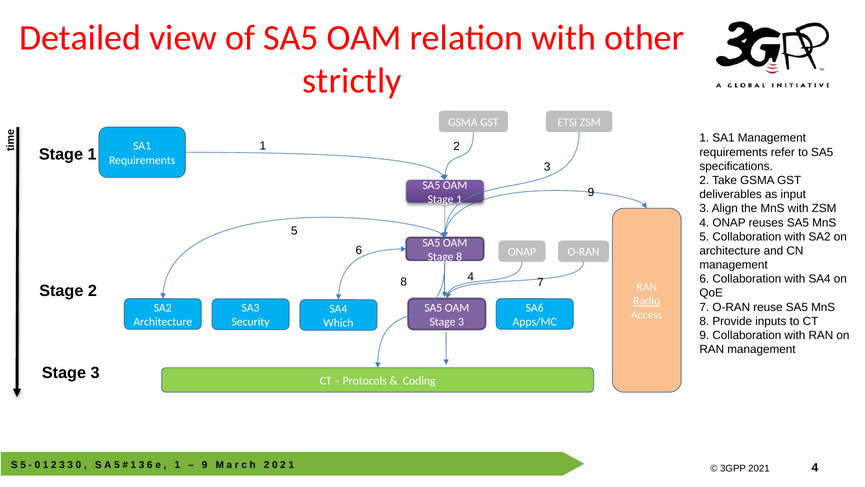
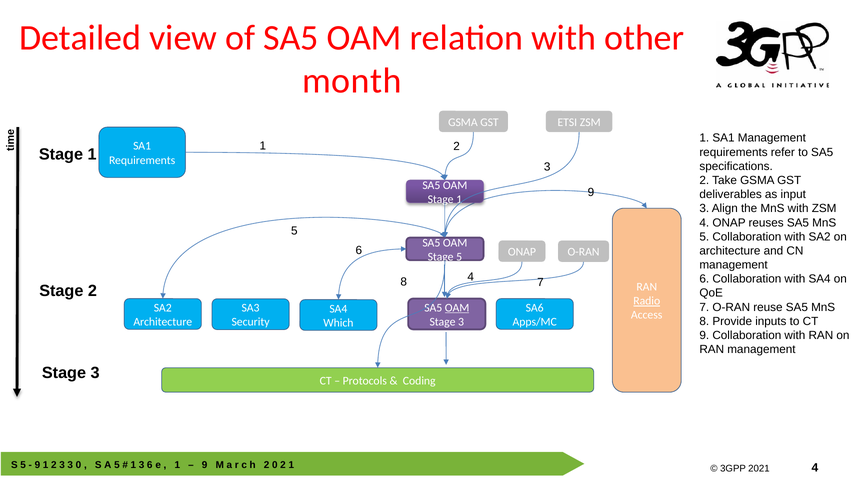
strictly: strictly -> month (352, 81)
Stage 8: 8 -> 5 (459, 256)
OAM underline: none -> present (457, 307)
0: 0 -> 9 (37, 465)
